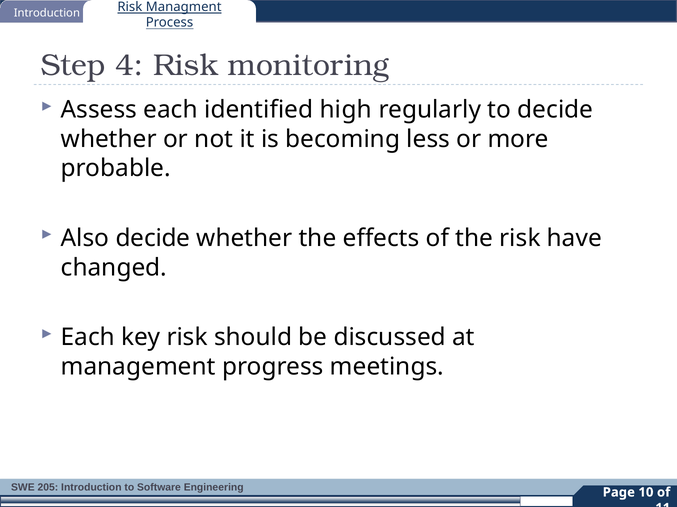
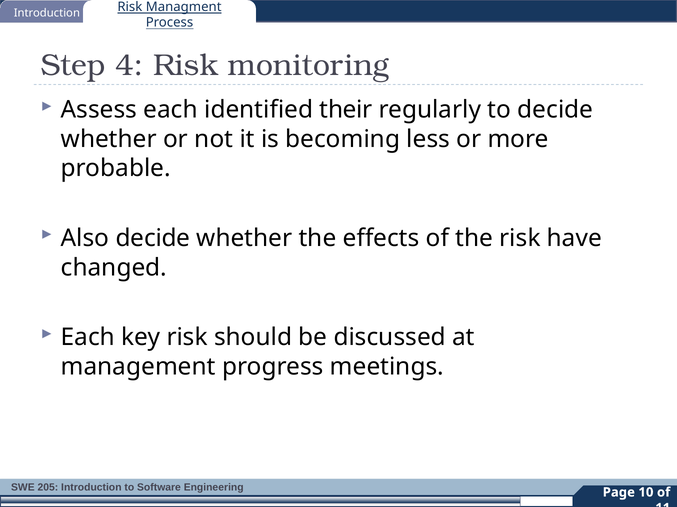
high: high -> their (346, 110)
